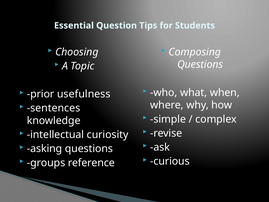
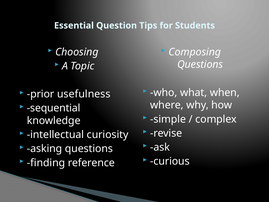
sentences: sentences -> sequential (54, 108)
groups: groups -> finding (46, 163)
